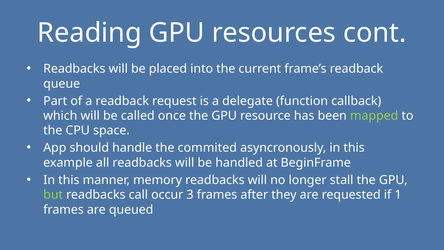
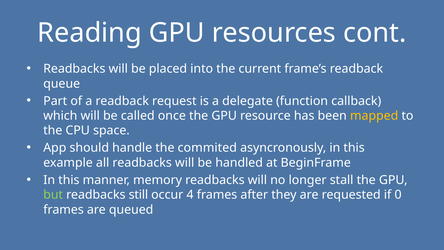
mapped colour: light green -> yellow (374, 116)
call: call -> still (138, 195)
3: 3 -> 4 (190, 195)
1: 1 -> 0 (398, 195)
